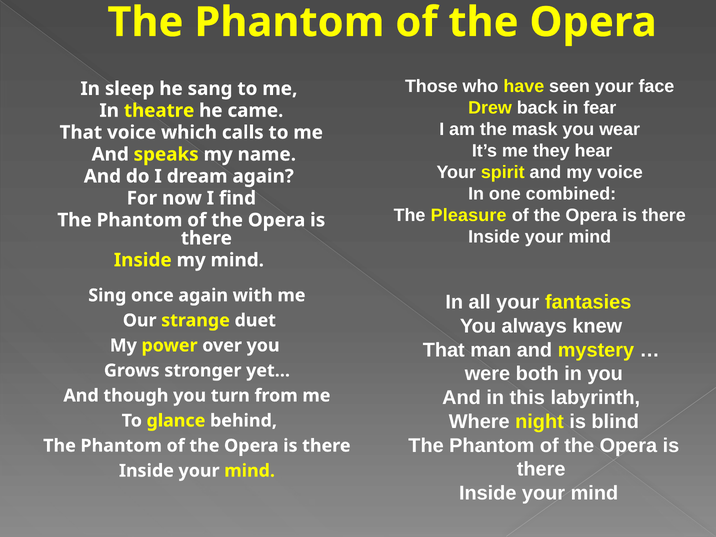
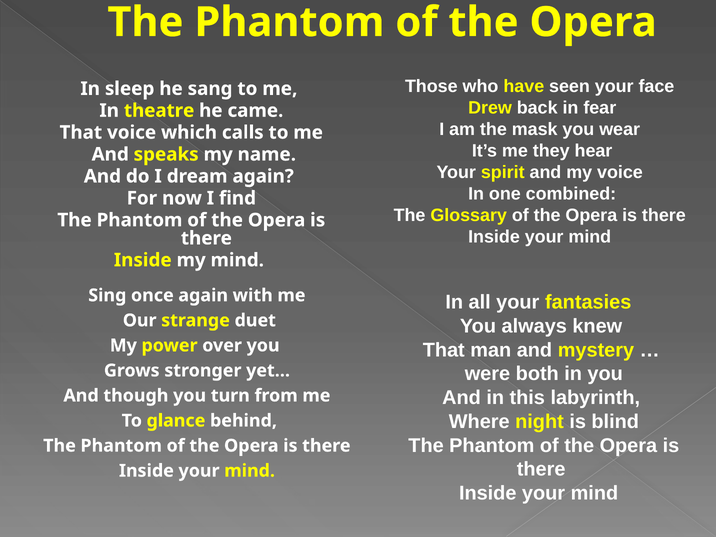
Pleasure: Pleasure -> Glossary (469, 215)
